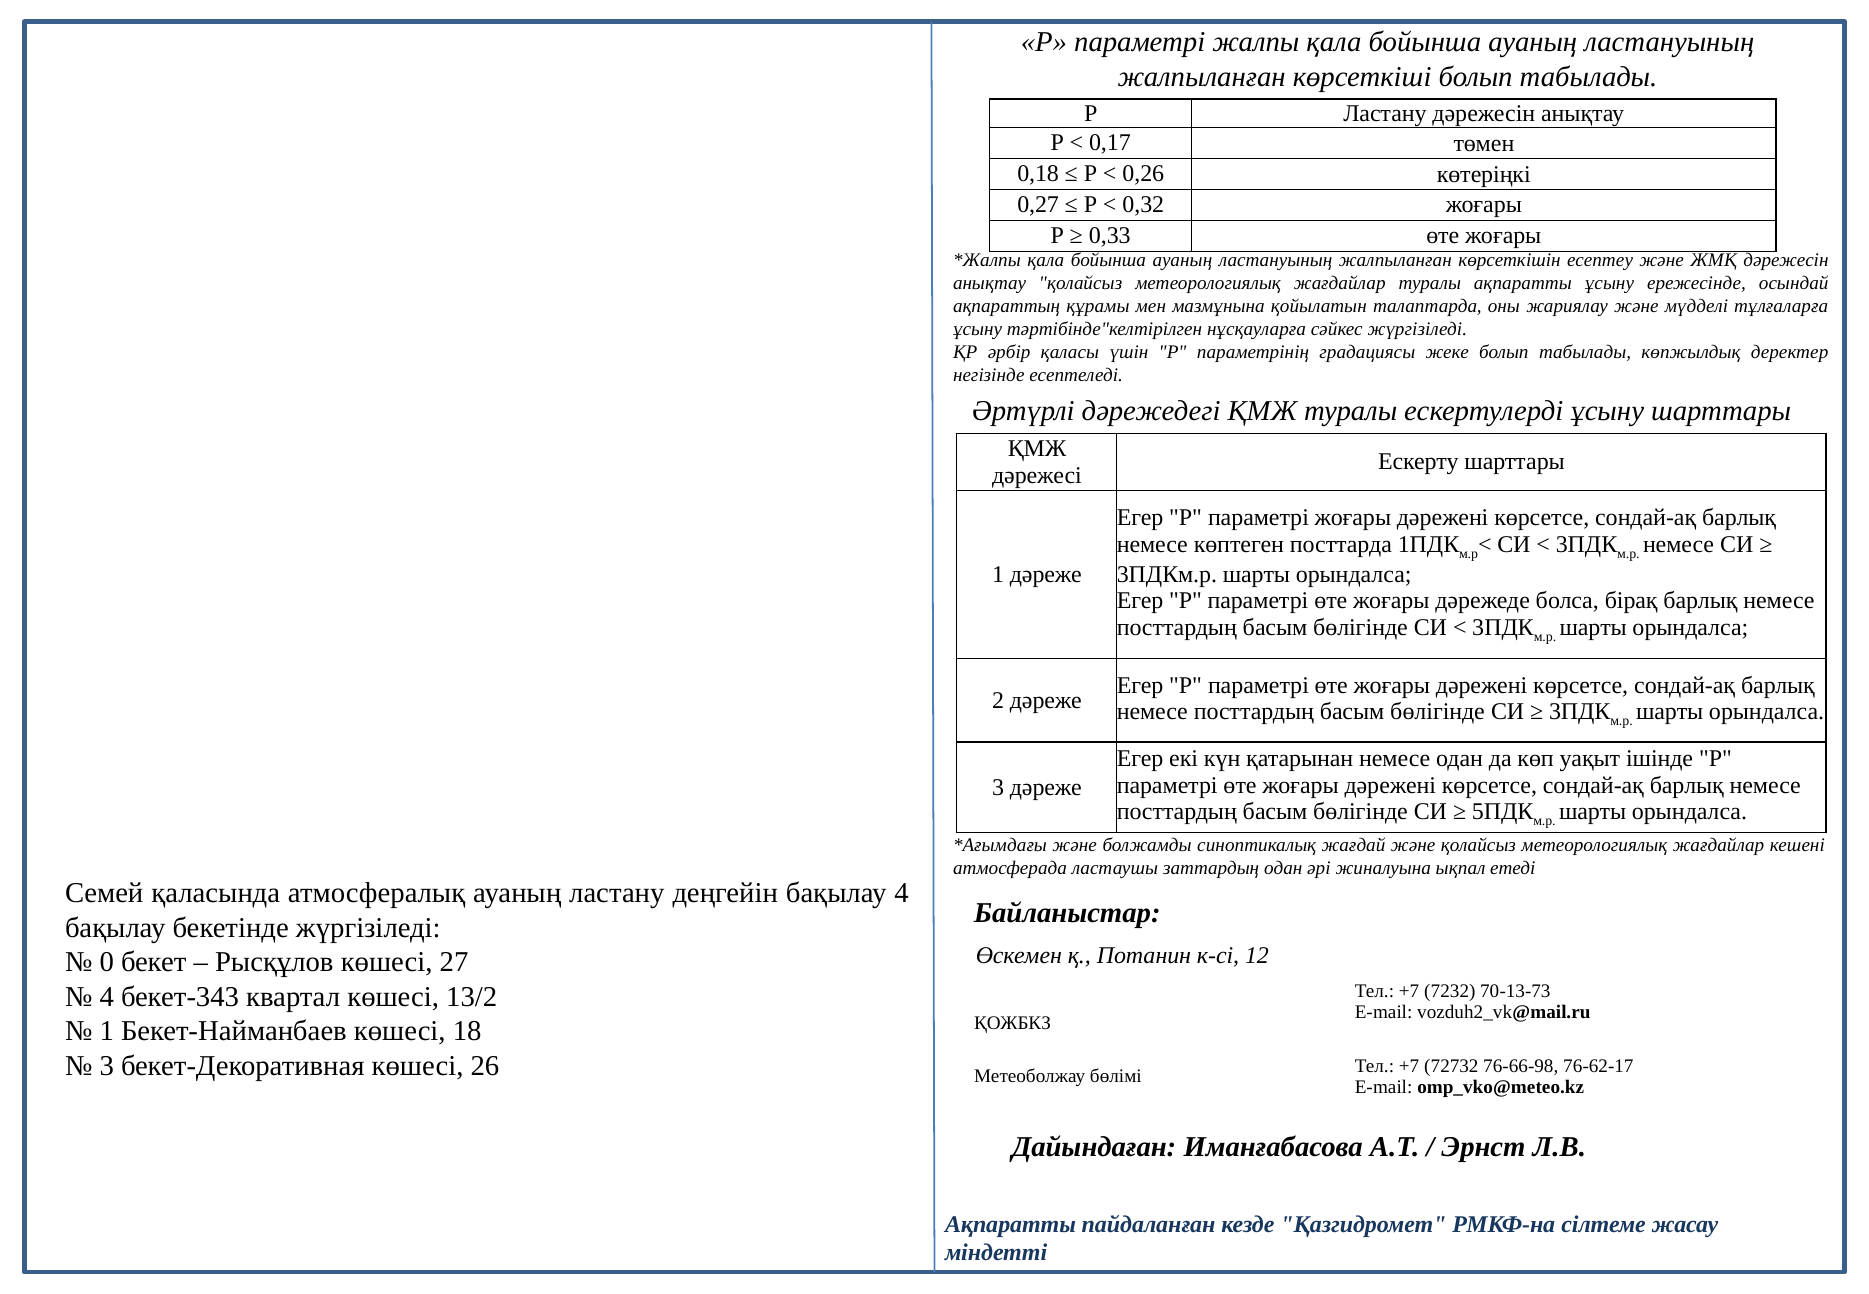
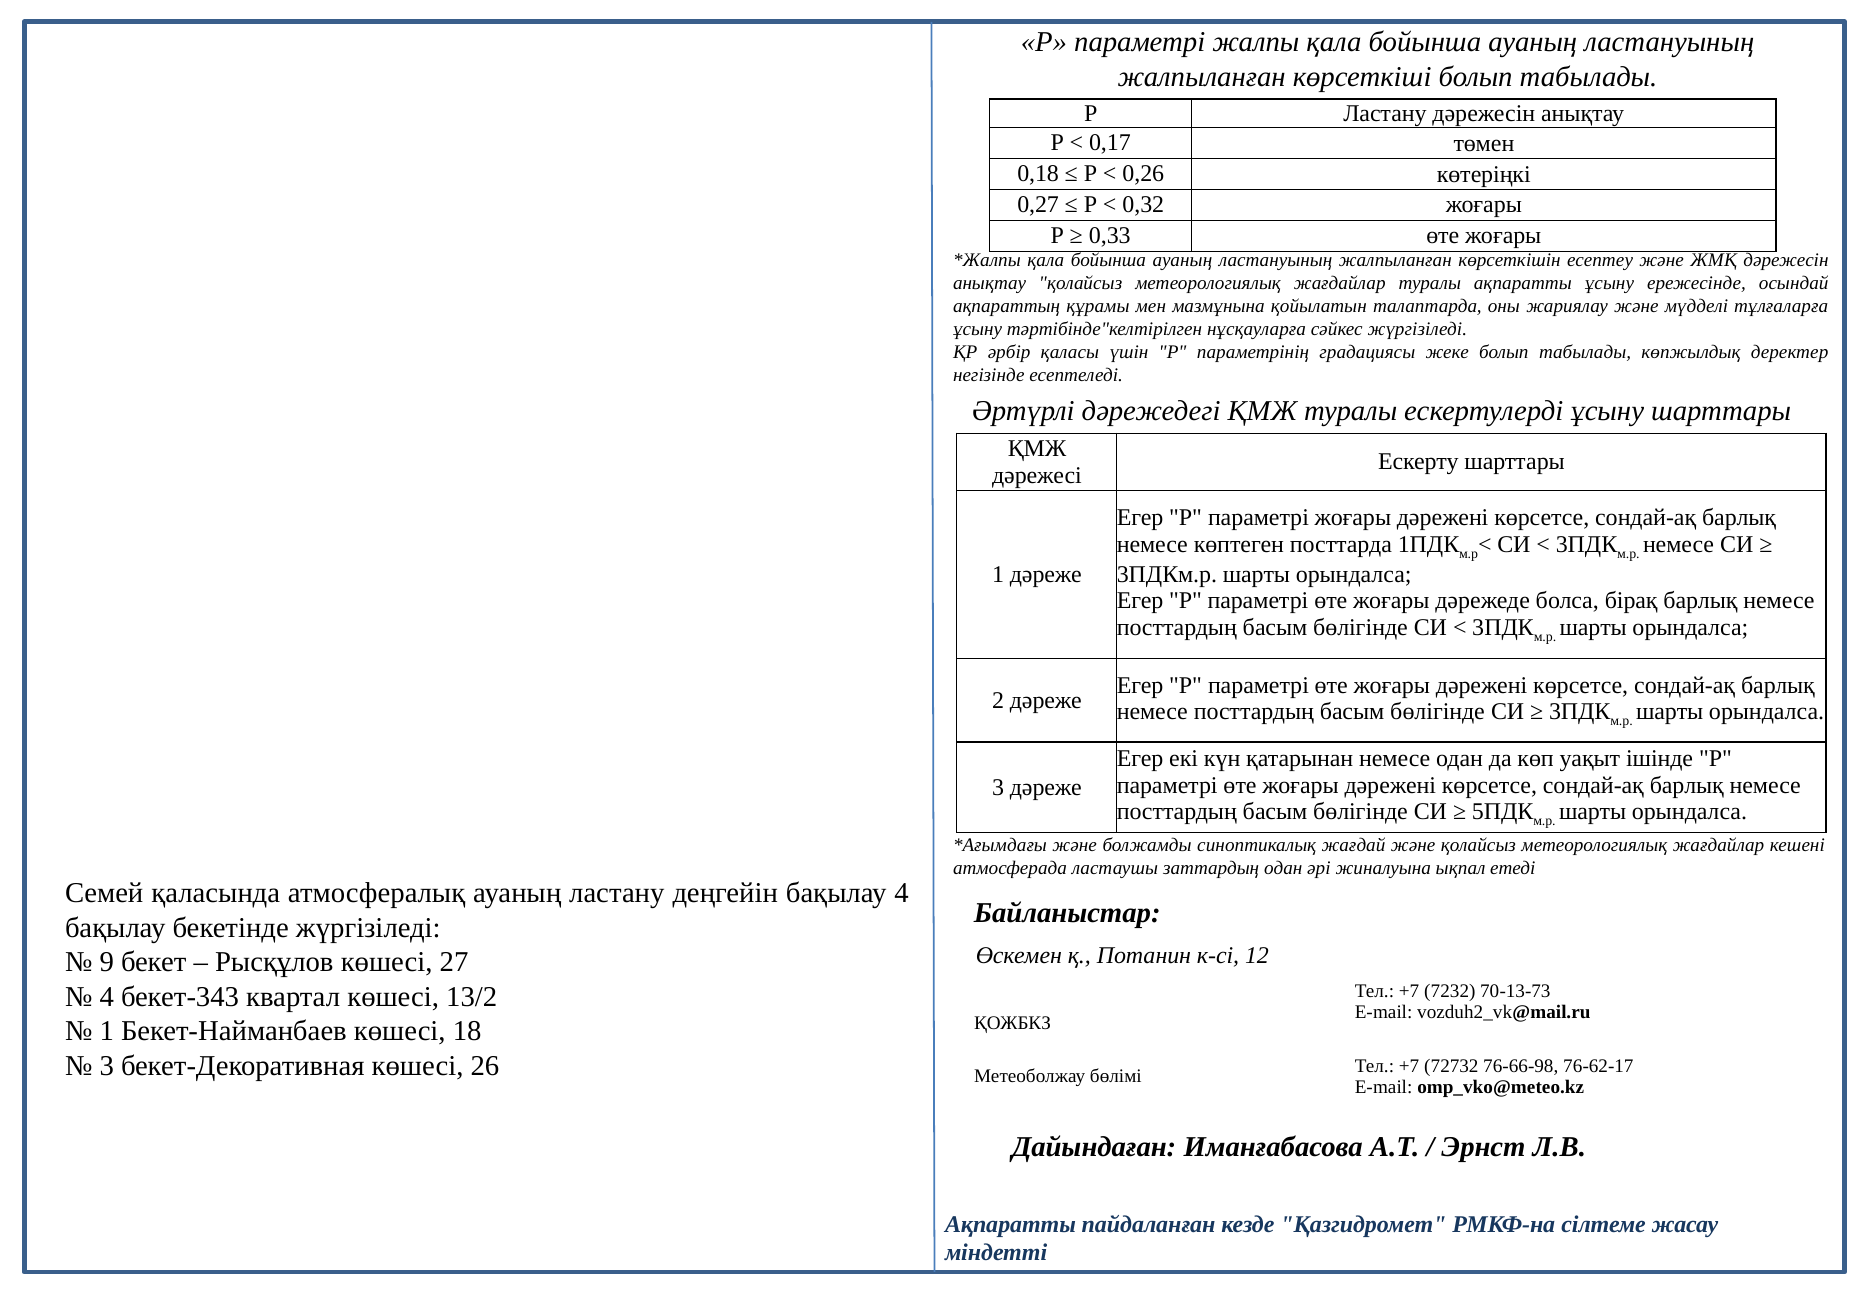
0: 0 -> 9 (107, 962)
